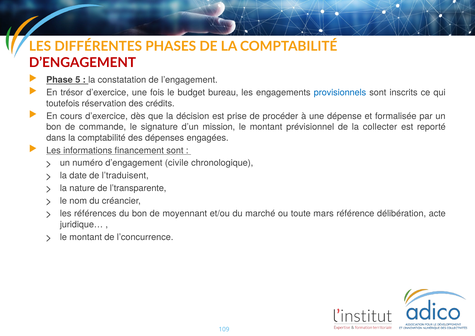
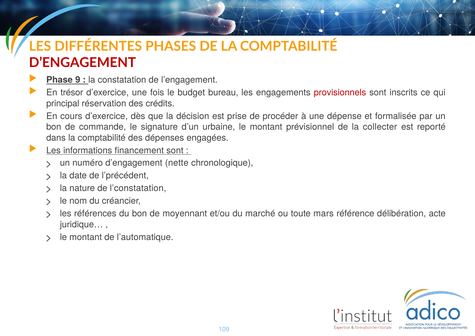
5: 5 -> 9 (78, 80)
provisionnels colour: blue -> red (340, 93)
toutefois: toutefois -> principal (63, 103)
mission: mission -> urbaine (219, 127)
civile: civile -> nette (177, 163)
l’traduisent: l’traduisent -> l’précédent (125, 176)
l’transparente: l’transparente -> l’constatation (138, 188)
l’concurrence: l’concurrence -> l’automatique (145, 237)
